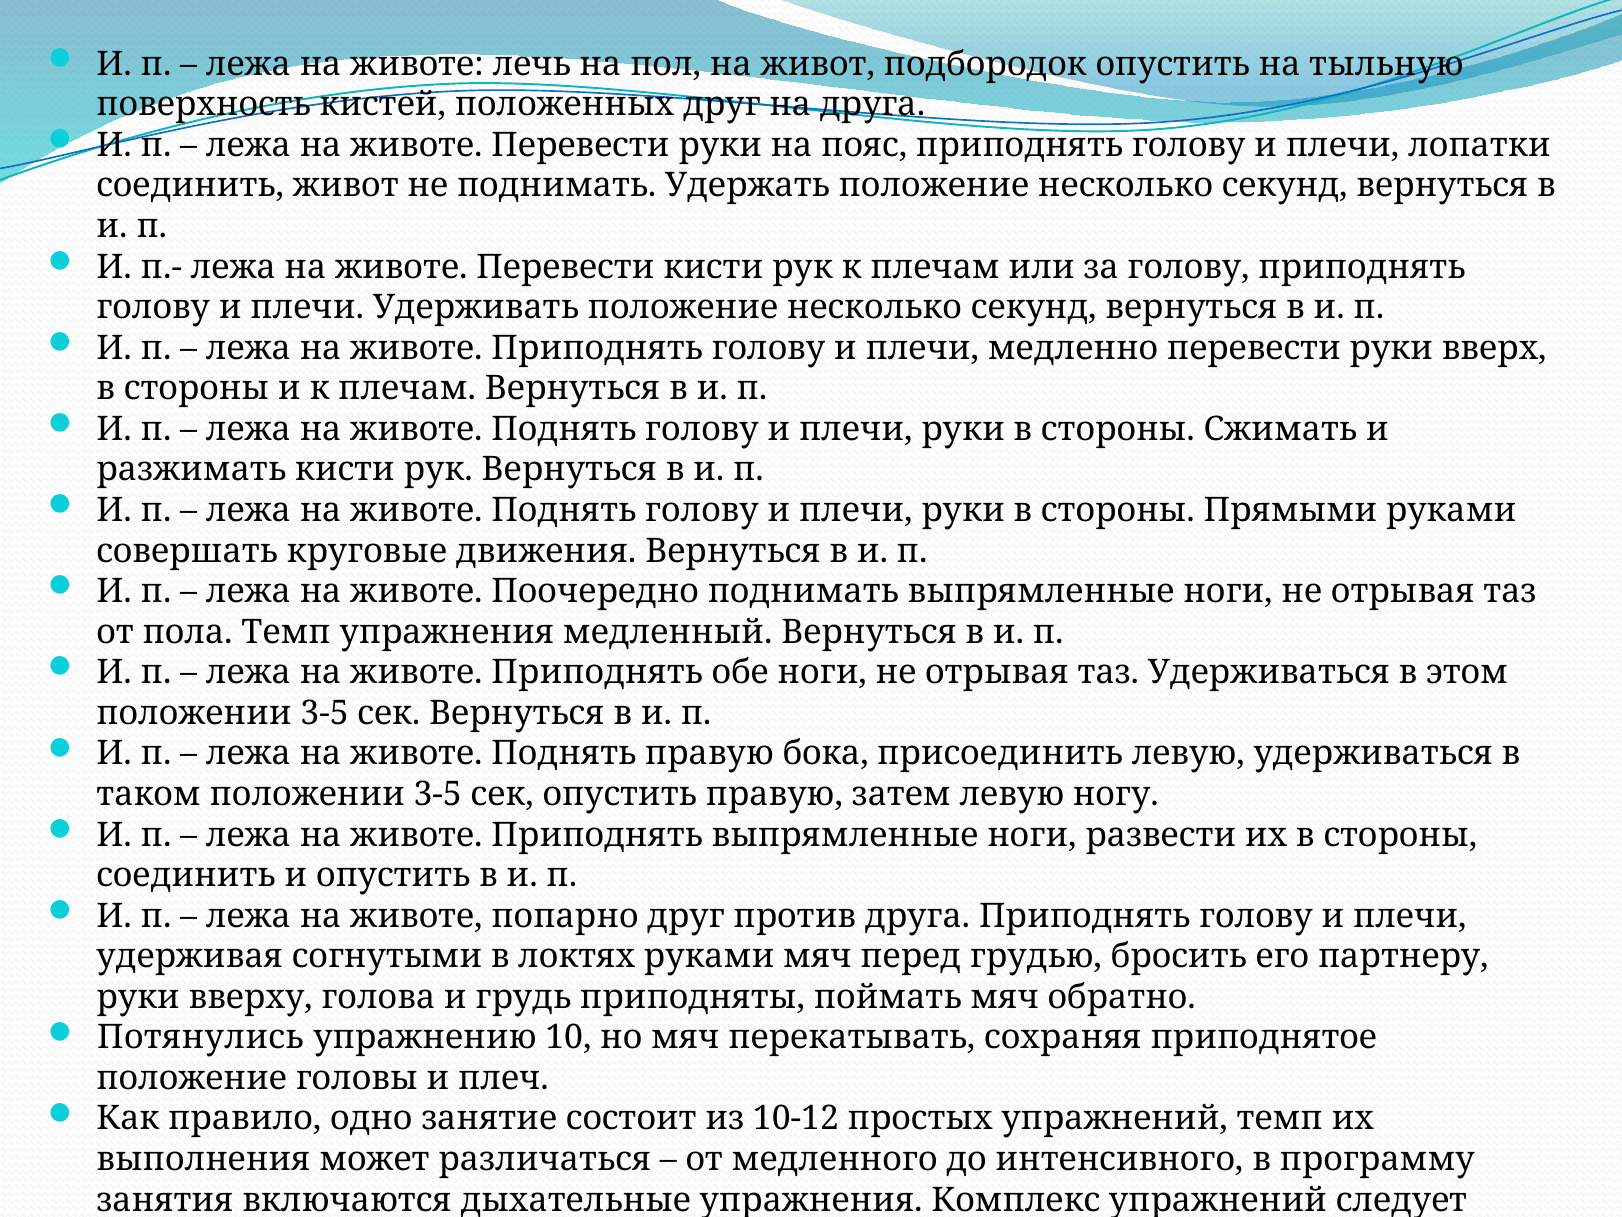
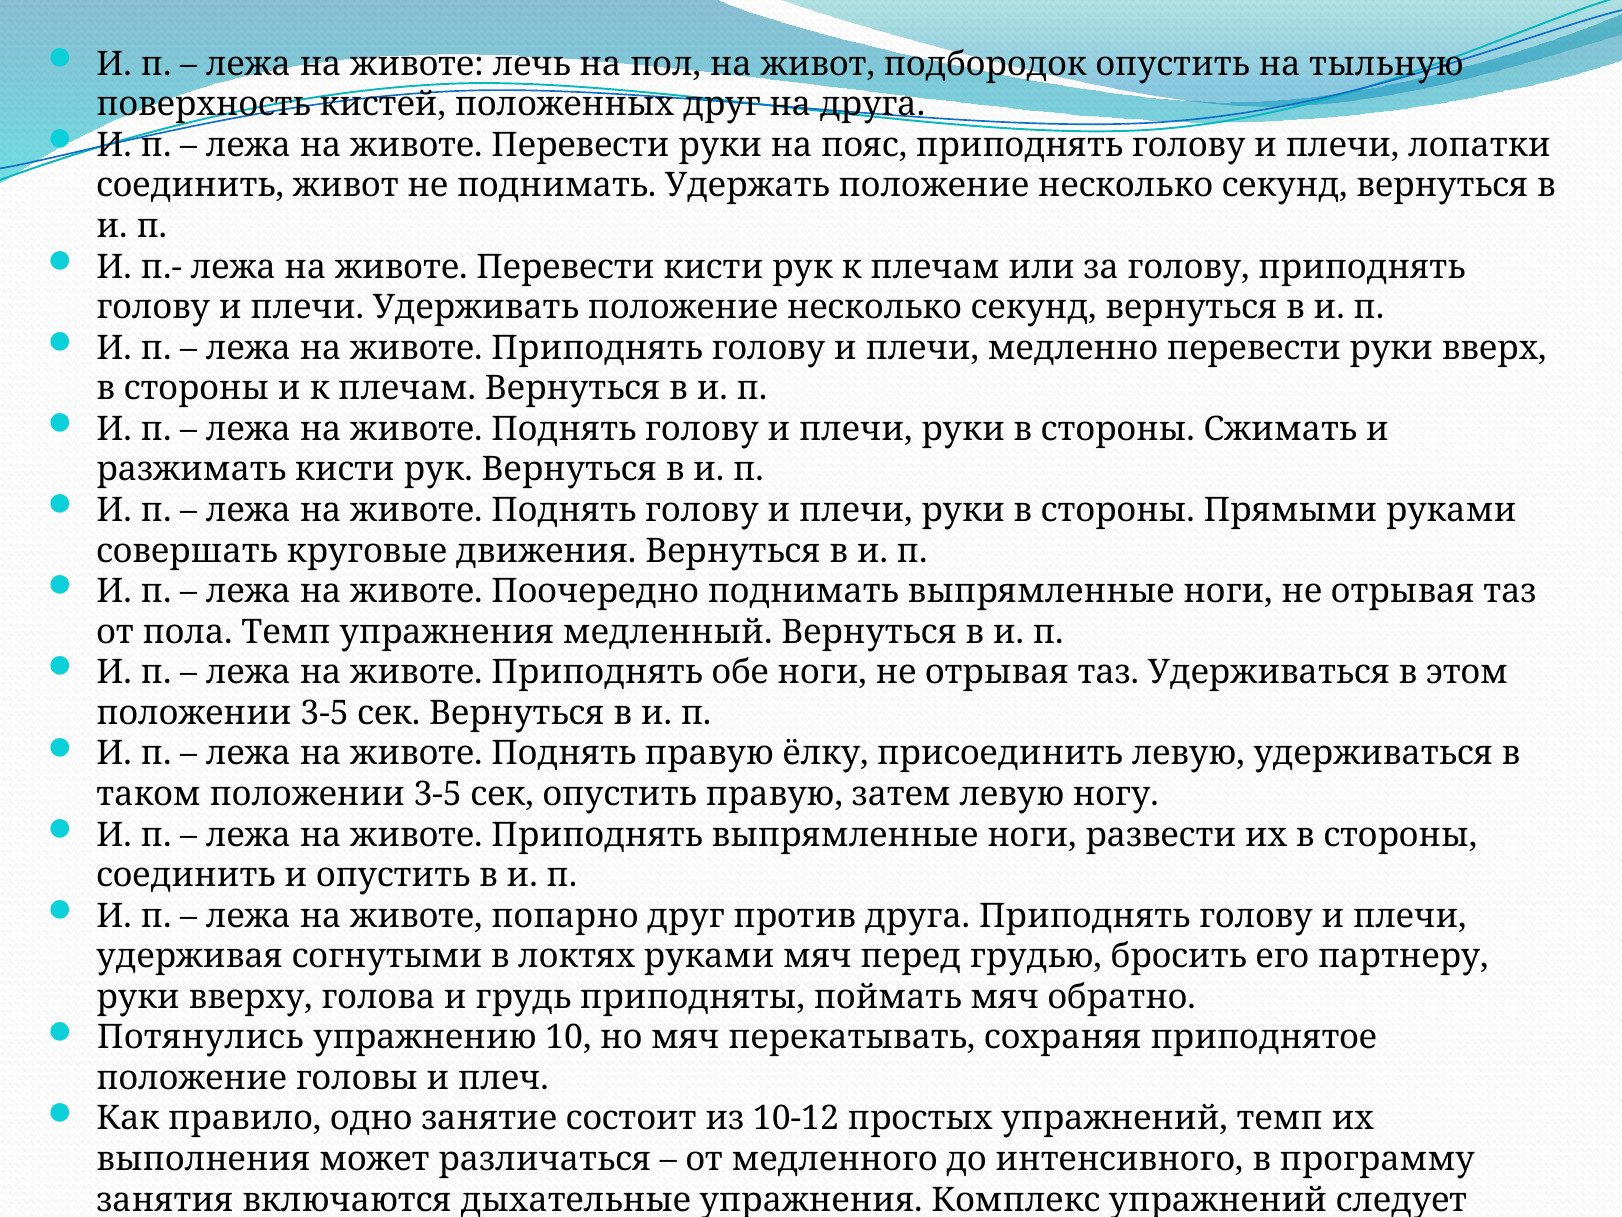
бока: бока -> ёлку (826, 753)
